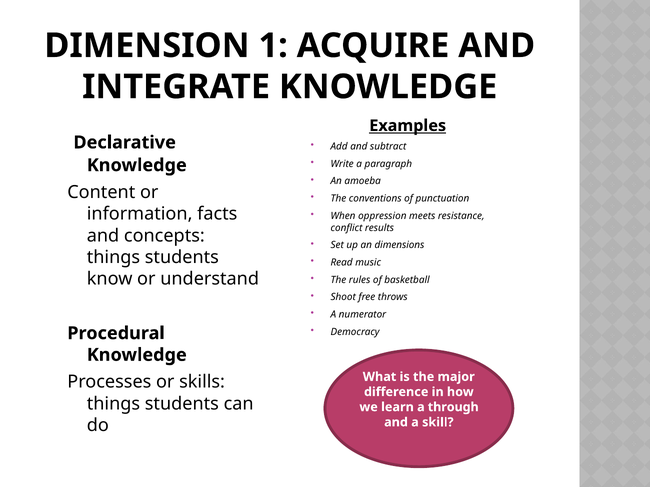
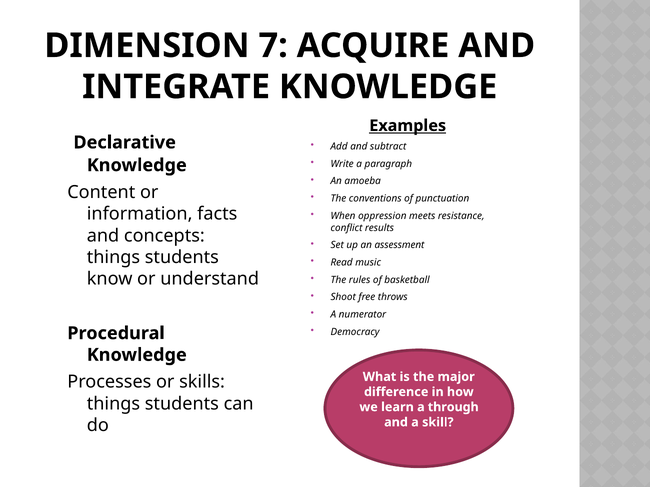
1: 1 -> 7 (273, 46)
dimensions: dimensions -> assessment (399, 245)
